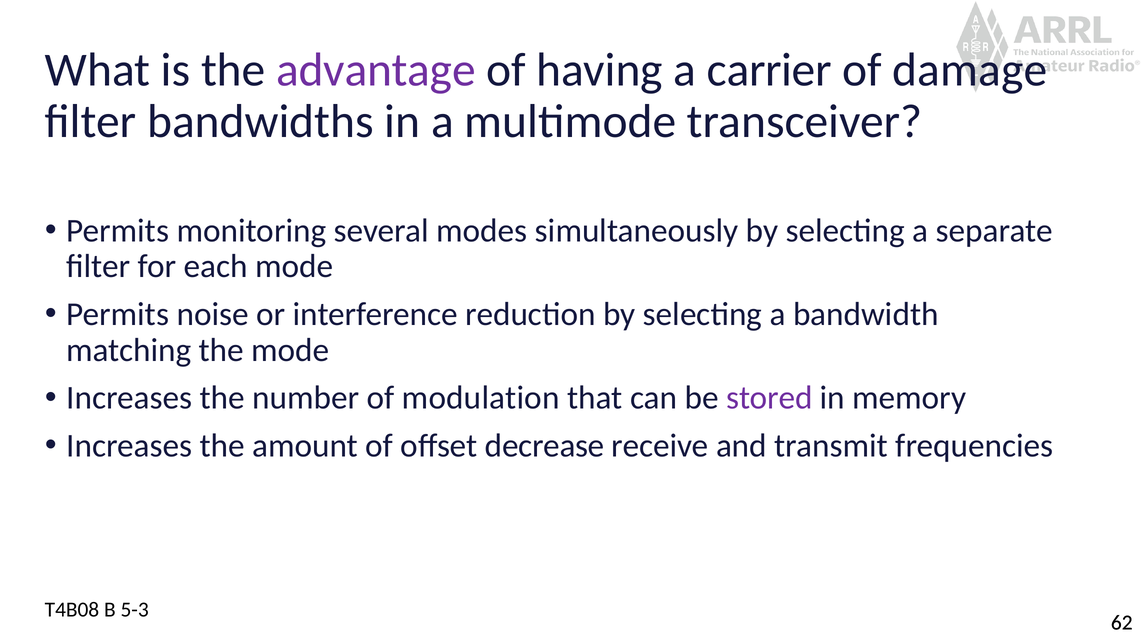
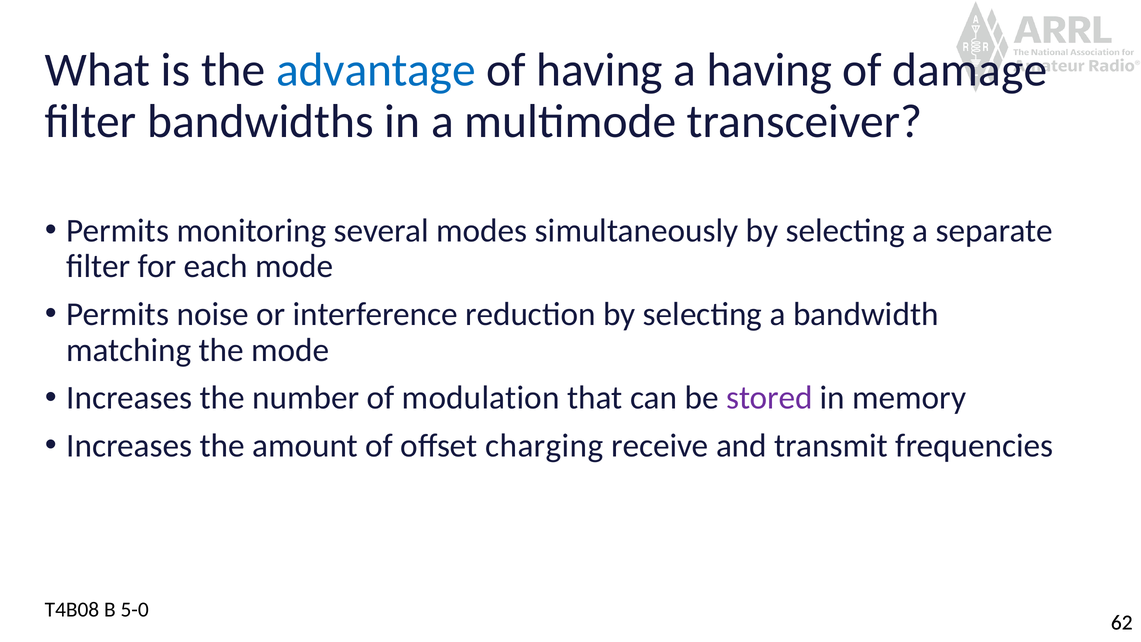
advantage colour: purple -> blue (376, 70)
a carrier: carrier -> having (769, 70)
decrease: decrease -> charging (544, 446)
5-3: 5-3 -> 5-0 (135, 610)
